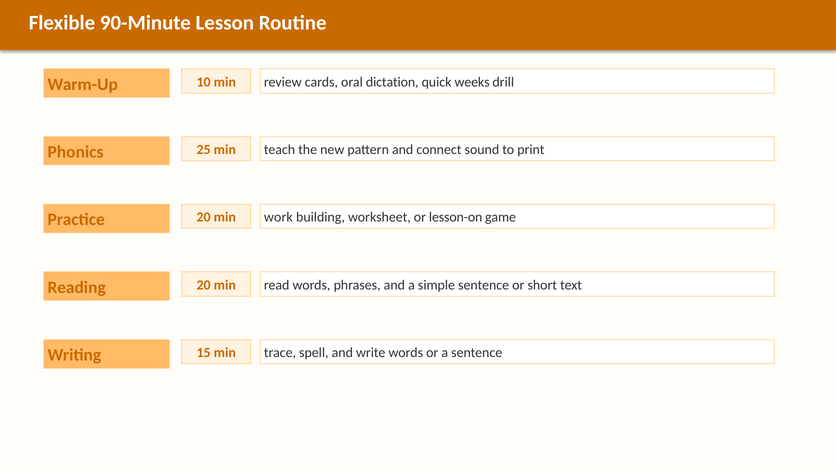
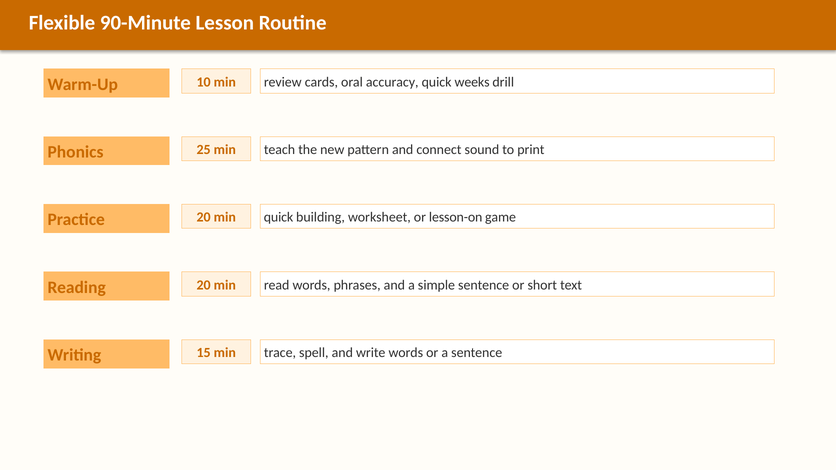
dictation: dictation -> accuracy (392, 82)
min work: work -> quick (279, 217)
